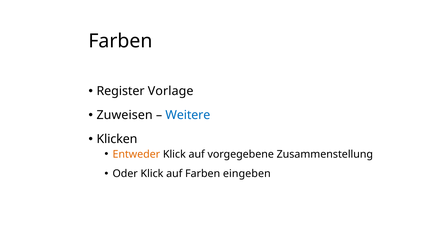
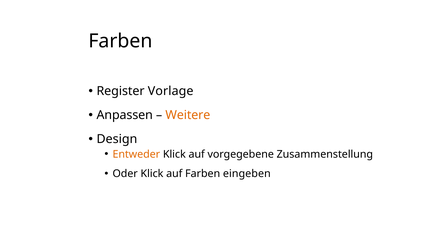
Zuweisen: Zuweisen -> Anpassen (125, 115)
Weitere colour: blue -> orange (188, 115)
Klicken: Klicken -> Design (117, 139)
